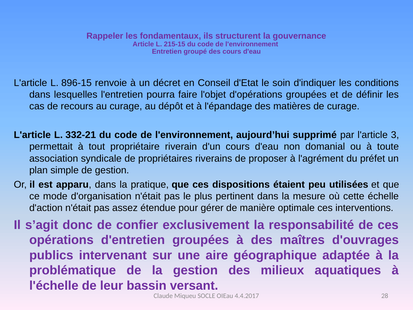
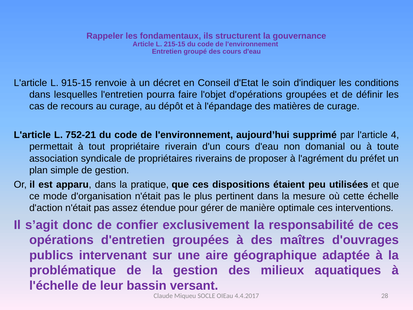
896-15: 896-15 -> 915-15 (76, 83)
332-21: 332-21 -> 752-21 (81, 135)
3: 3 -> 4 (395, 135)
